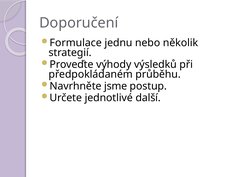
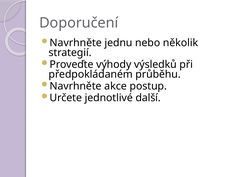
Formulace: Formulace -> Navrhněte (76, 43)
jsme: jsme -> akce (116, 86)
